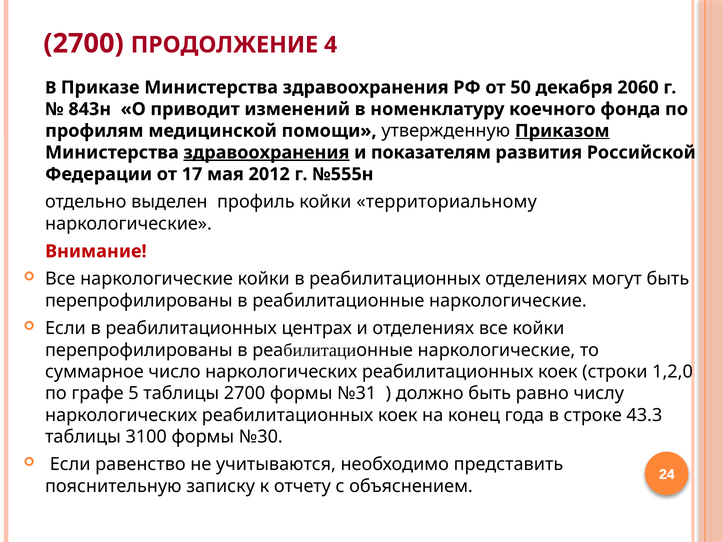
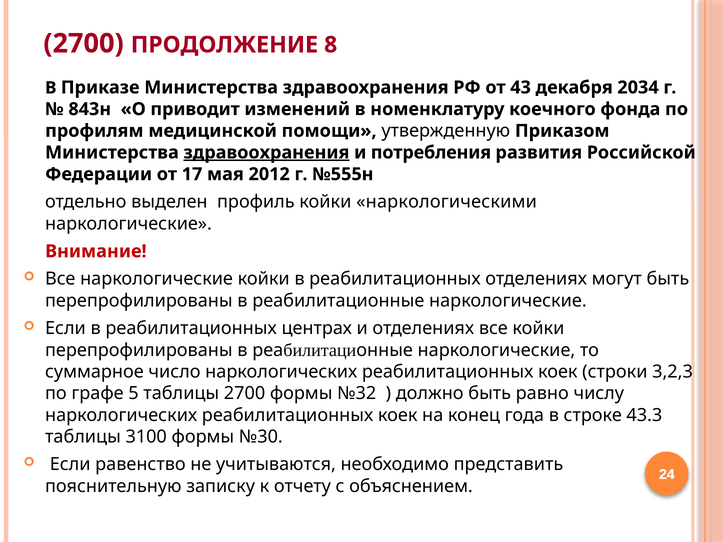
4: 4 -> 8 (331, 45)
50: 50 -> 43 (521, 88)
2060: 2060 -> 2034 (638, 88)
Приказом underline: present -> none (562, 131)
показателям: показателям -> потребления (431, 153)
территориальному: территориальному -> наркологическими (447, 202)
1,2,0: 1,2,0 -> 3,2,3 (673, 372)
№31: №31 -> №32 (357, 394)
